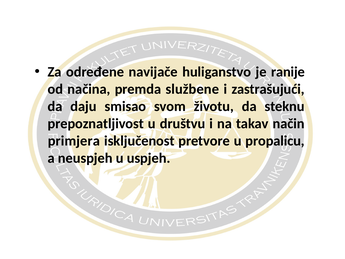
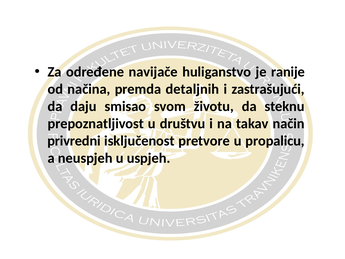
službene: službene -> detaljnih (192, 89)
primjera: primjera -> privredni (74, 141)
